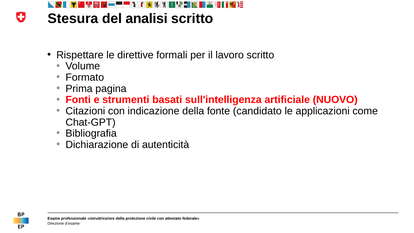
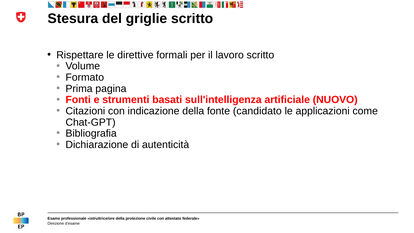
analisi: analisi -> griglie (146, 19)
